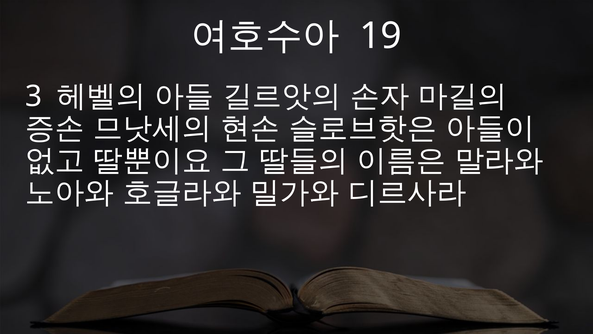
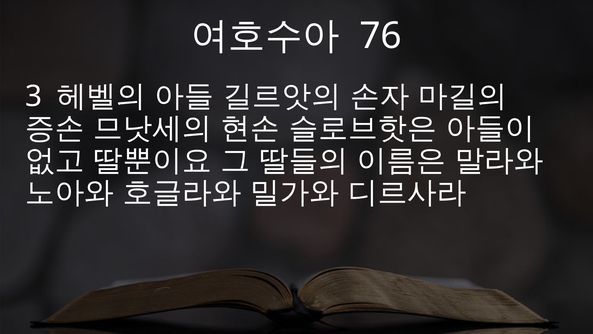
19: 19 -> 76 (381, 36)
